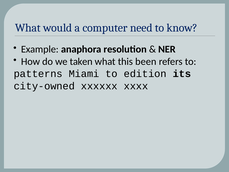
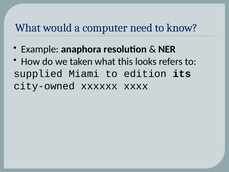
been: been -> looks (146, 61)
patterns: patterns -> supplied (38, 74)
